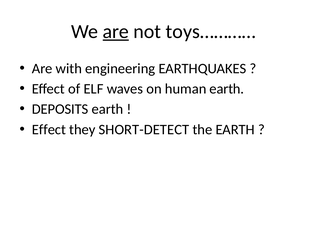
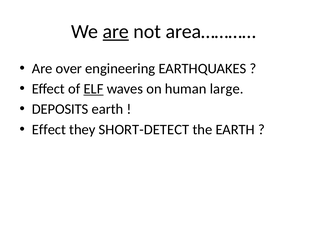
toys…………: toys………… -> area………… (211, 32)
with: with -> over (69, 69)
ELF underline: none -> present (93, 89)
human earth: earth -> large (227, 89)
